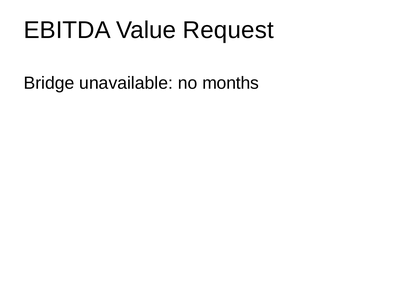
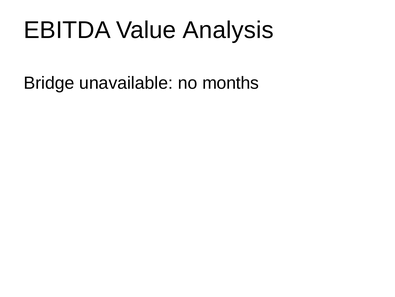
Request: Request -> Analysis (228, 30)
